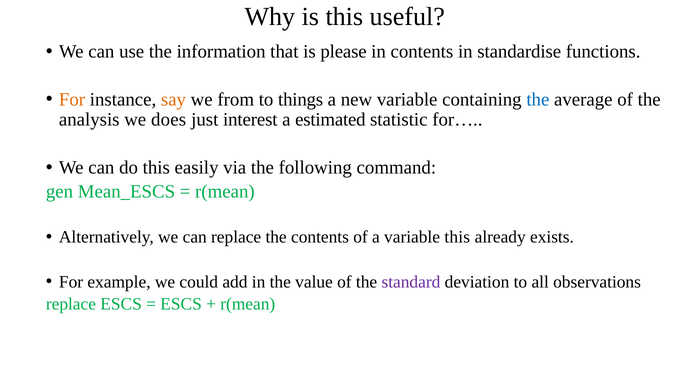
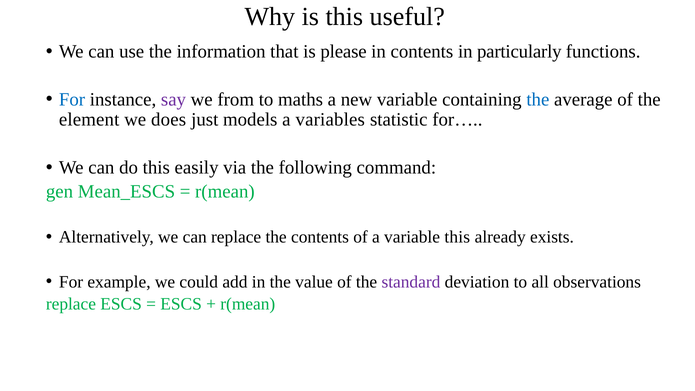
standardise: standardise -> particularly (519, 52)
For colour: orange -> blue (72, 99)
say colour: orange -> purple (173, 99)
things: things -> maths (301, 99)
analysis: analysis -> element (89, 120)
interest: interest -> models (250, 120)
estimated: estimated -> variables (330, 120)
